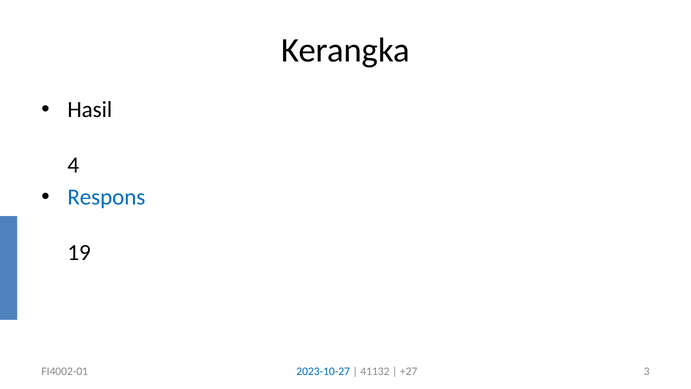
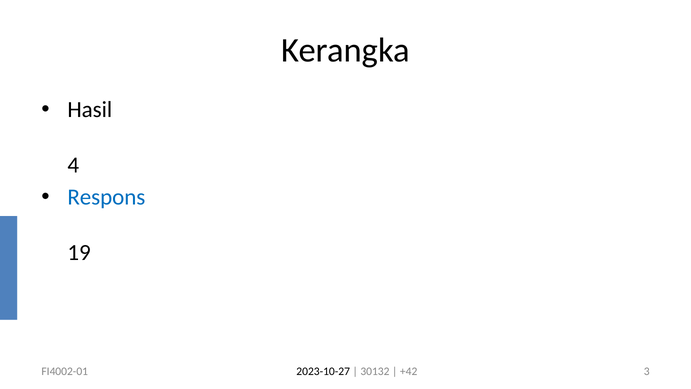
2023-10-27 colour: blue -> black (323, 371)
41132: 41132 -> 30132 (375, 371)
+27: +27 -> +42 (409, 371)
